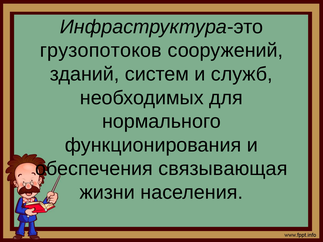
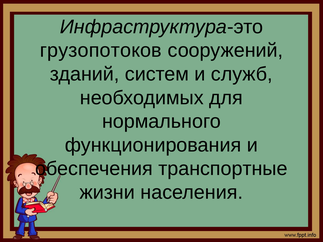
связывающая: связывающая -> транспортные (223, 169)
